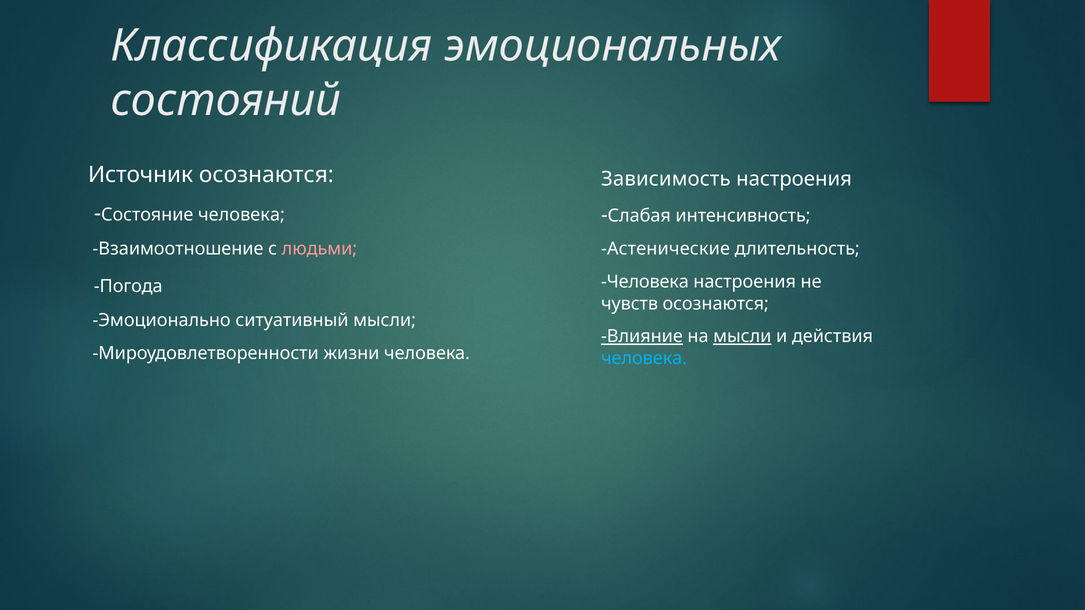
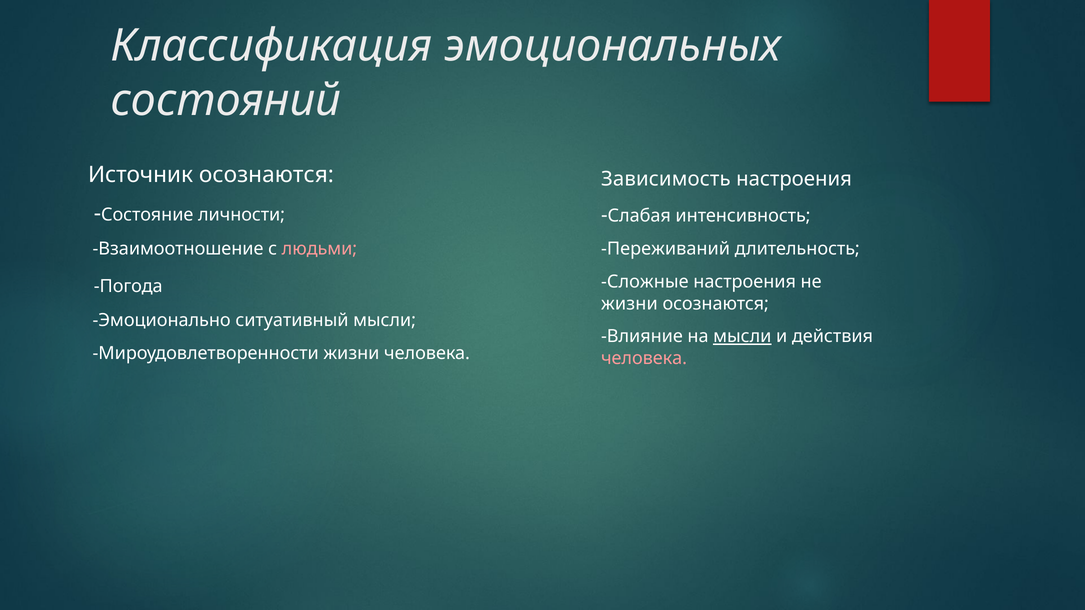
Состояние человека: человека -> личности (242, 215)
Астенические: Астенические -> Переживаний (666, 249)
Человека: Человека -> Сложные (645, 282)
чувств: чувств -> жизни (629, 304)
Влияние underline: present -> none (642, 337)
человека colour: light blue -> pink (644, 358)
